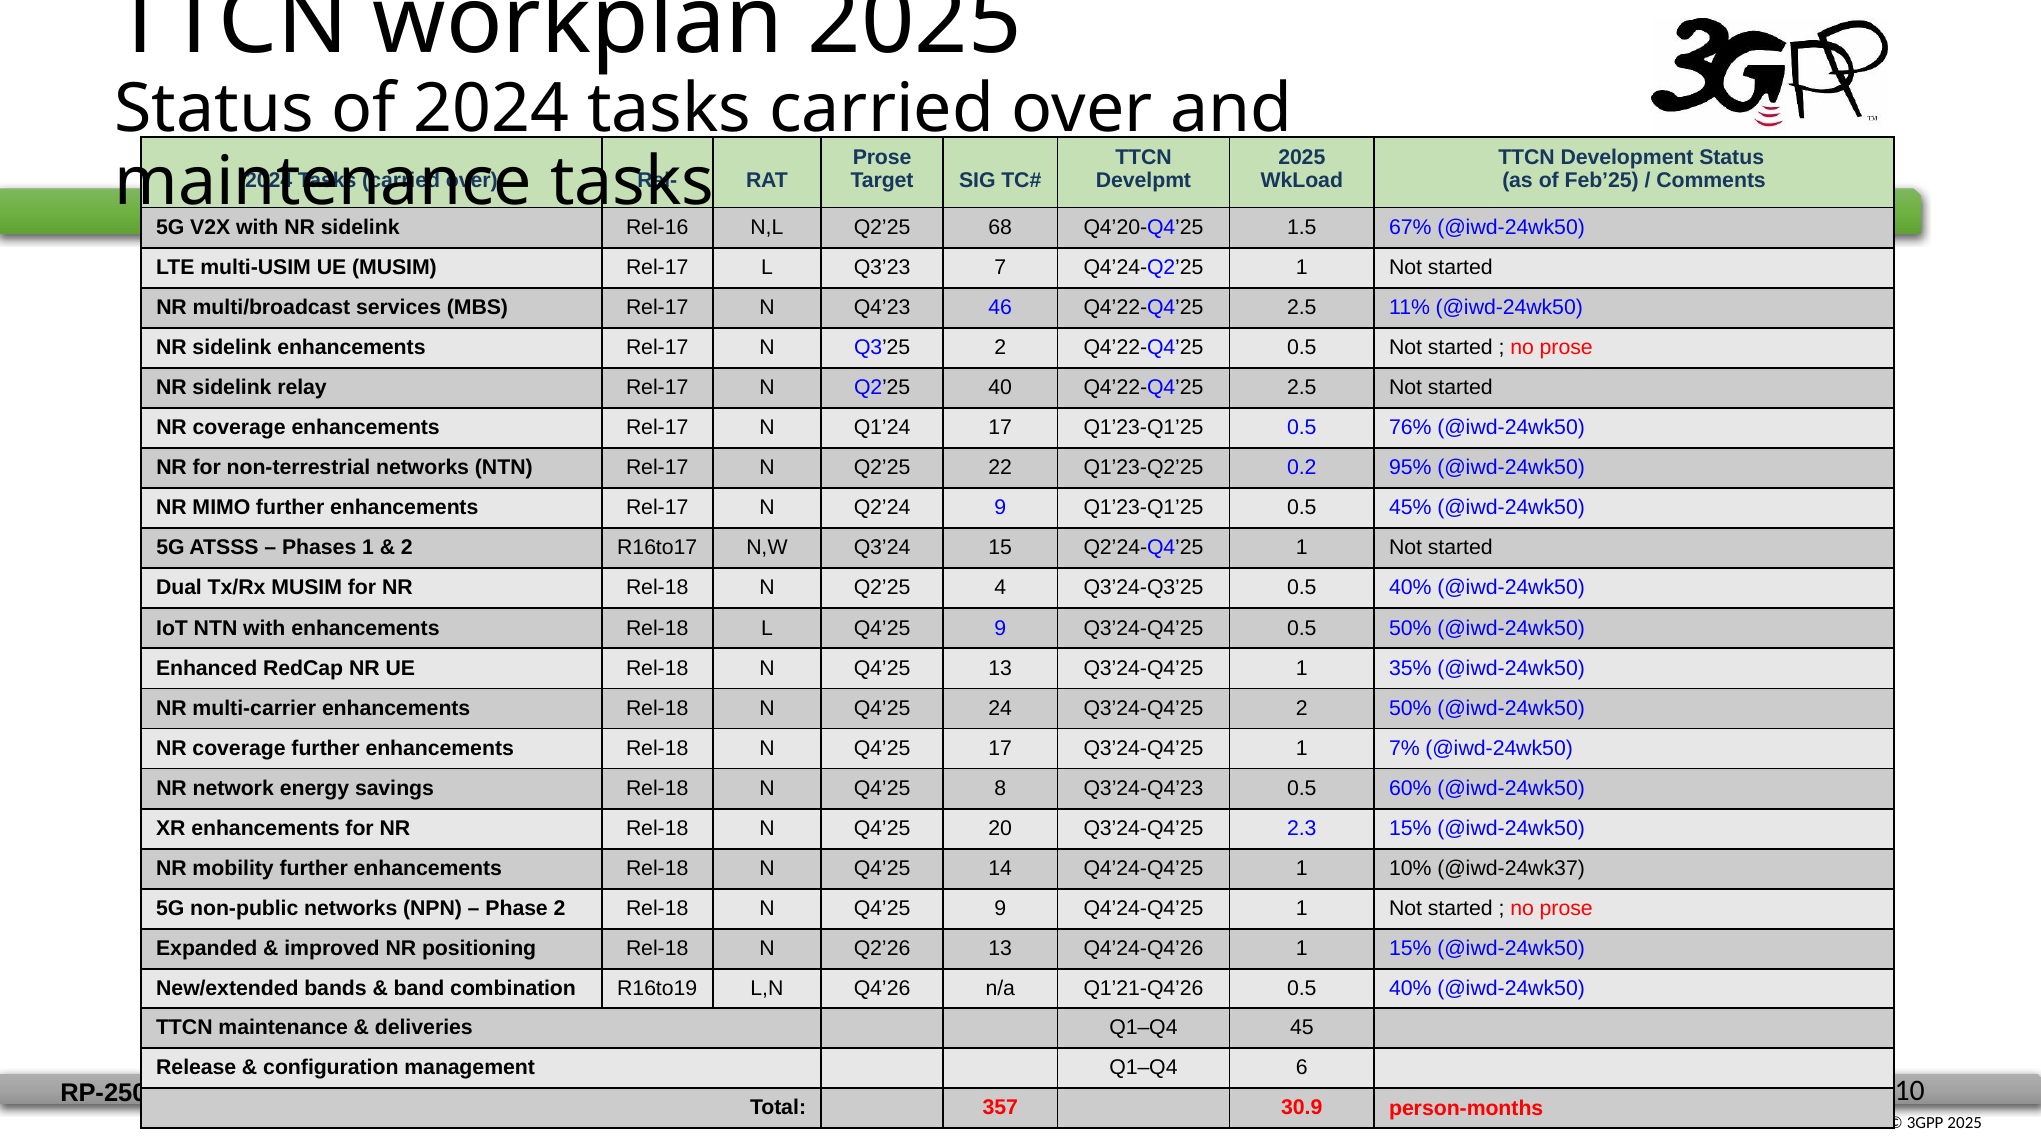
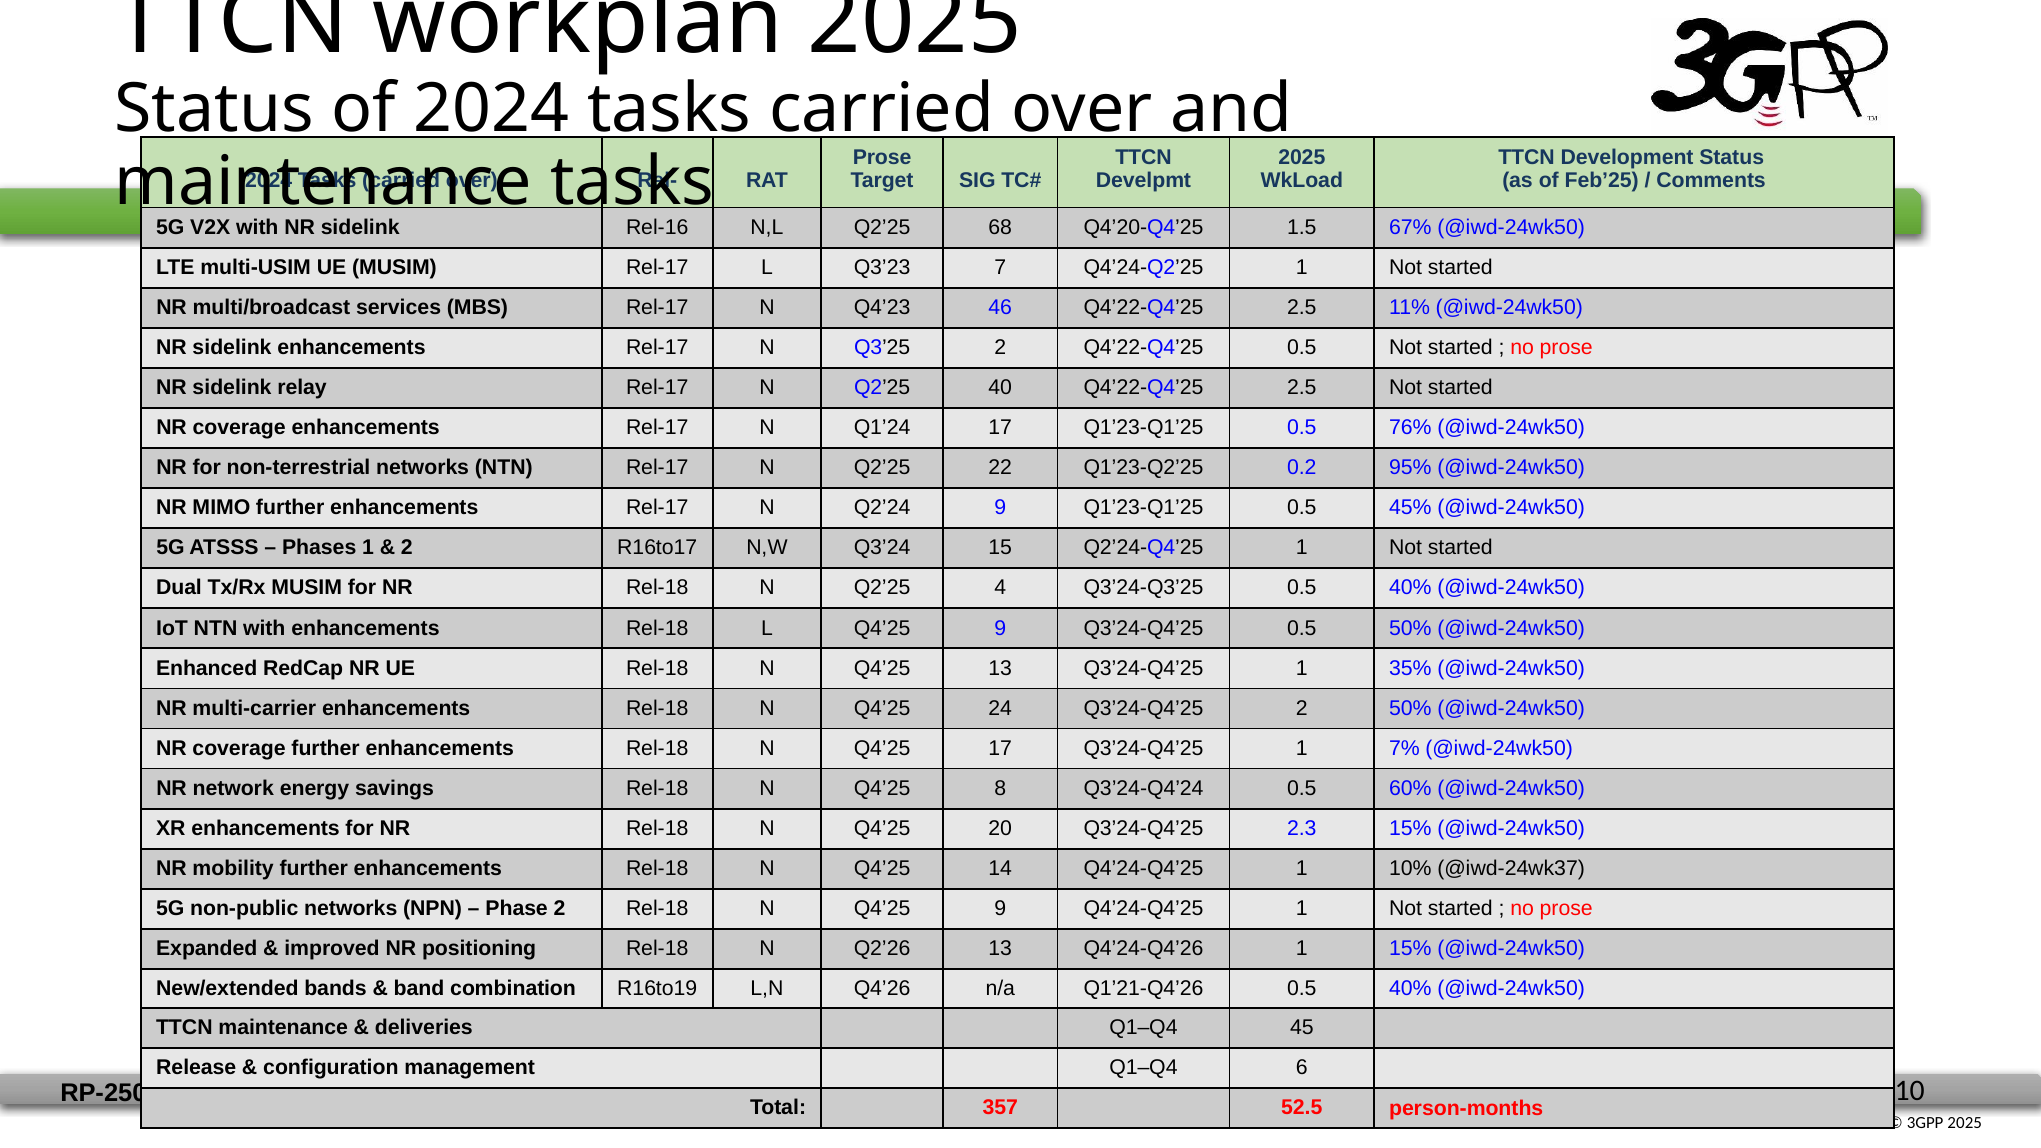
Q3’24-Q4’23: Q3’24-Q4’23 -> Q3’24-Q4’24 (1144, 788)
30.9: 30.9 -> 52.5 (1302, 1108)
